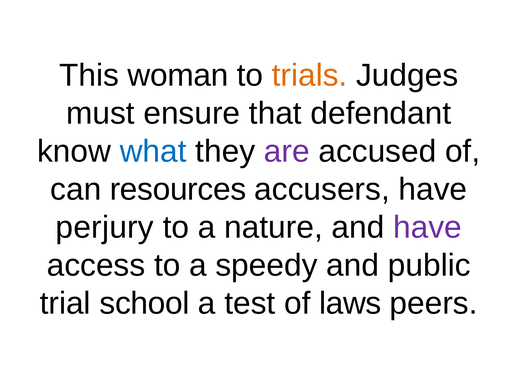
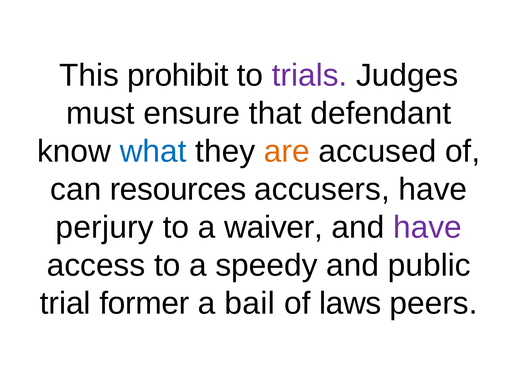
woman: woman -> prohibit (178, 75)
trials colour: orange -> purple (310, 75)
are colour: purple -> orange (287, 151)
nature: nature -> waiver (274, 227)
school: school -> former (144, 303)
test: test -> bail (250, 303)
